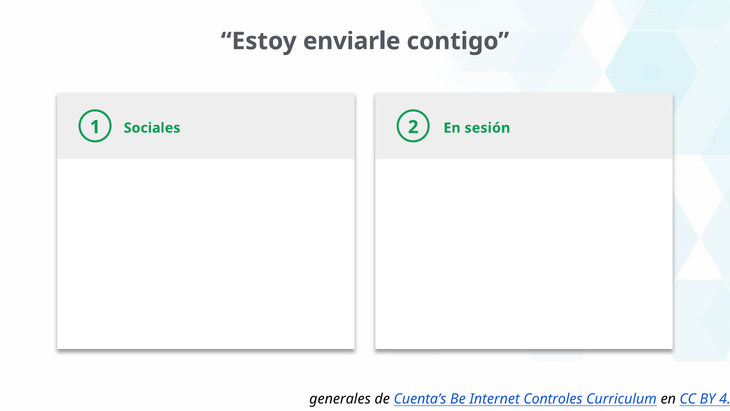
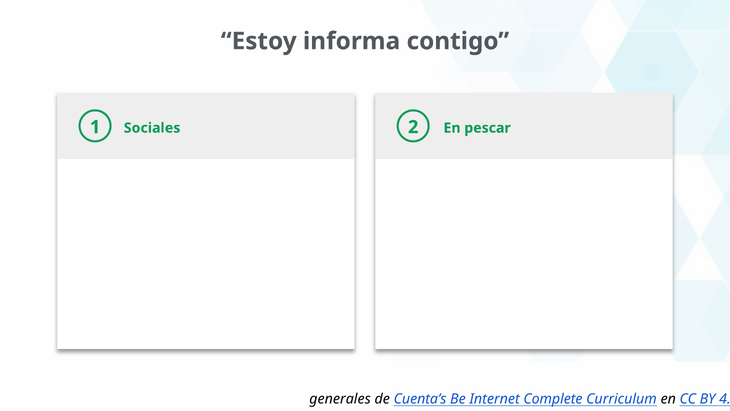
enviarle: enviarle -> informa (352, 41)
sesión: sesión -> pescar (488, 128)
Controles: Controles -> Complete (553, 399)
